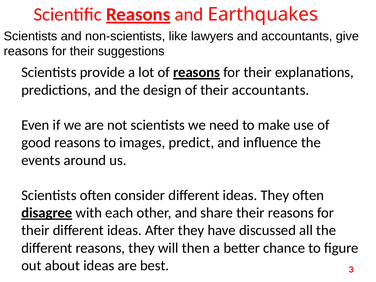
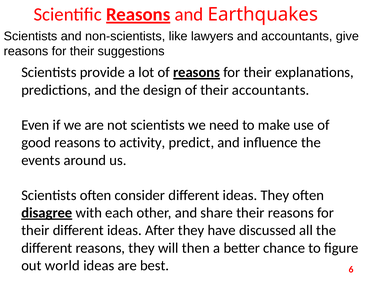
images: images -> activity (142, 143)
about: about -> world (62, 266)
3: 3 -> 6 (351, 269)
